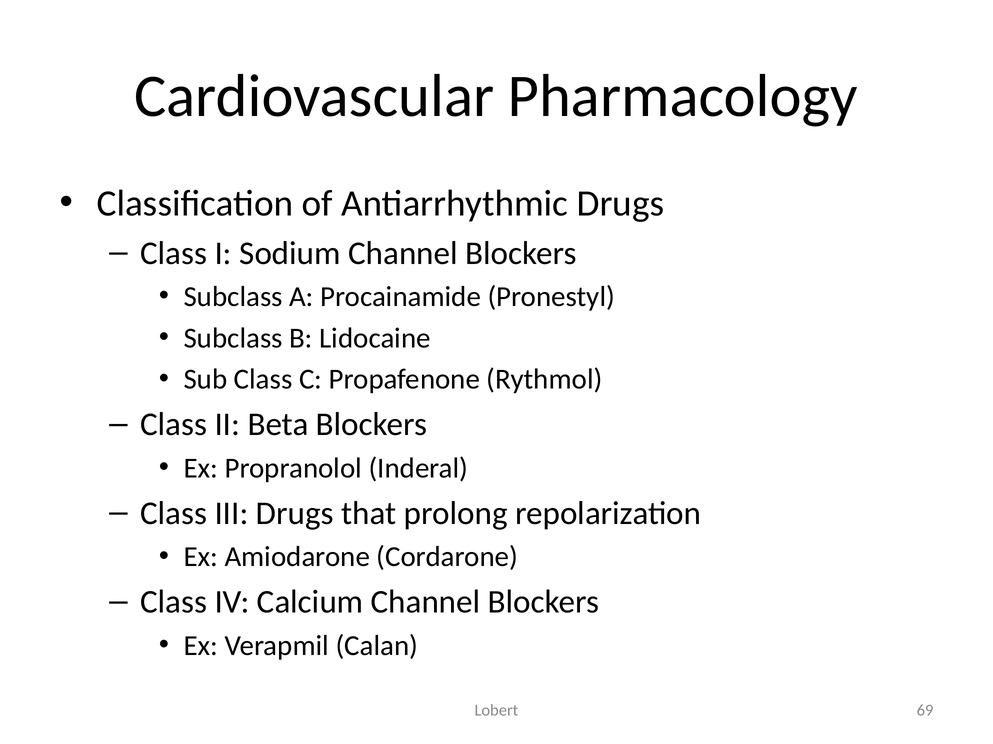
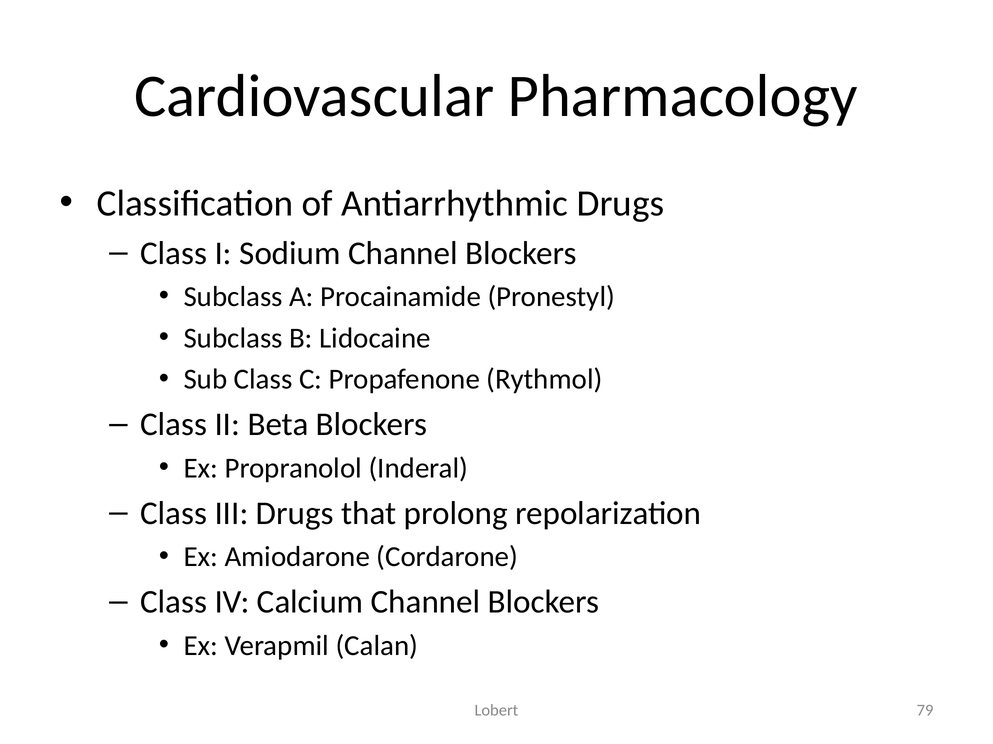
69: 69 -> 79 (925, 711)
